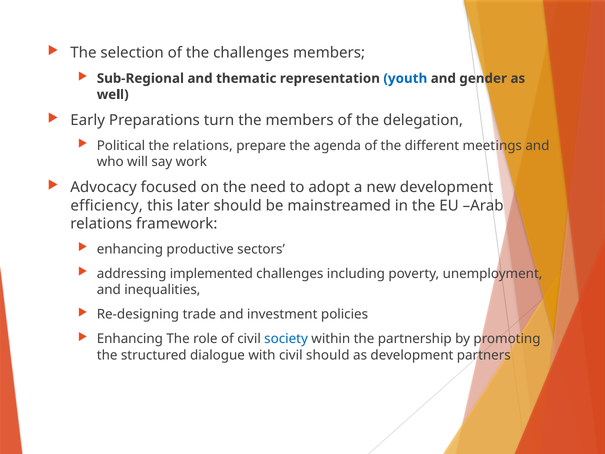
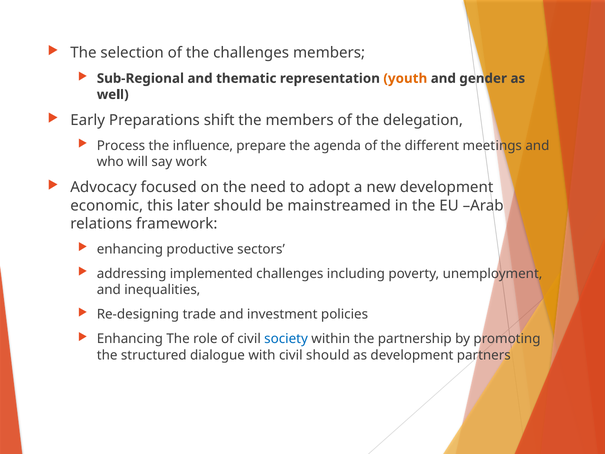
youth colour: blue -> orange (405, 78)
turn: turn -> shift (219, 120)
Political: Political -> Process (121, 146)
the relations: relations -> influence (203, 146)
efficiency: efficiency -> economic (107, 206)
